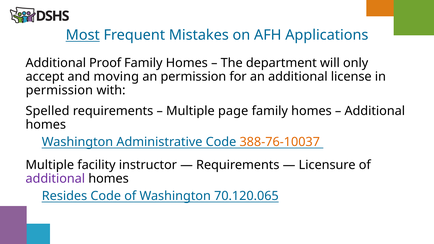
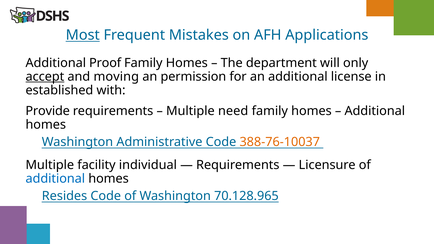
accept underline: none -> present (45, 77)
permission: permission -> established (59, 90)
Spelled: Spelled -> Provide (48, 111)
page: page -> need (233, 111)
instructor: instructor -> individual (148, 165)
additional colour: purple -> blue (55, 179)
70.120.065: 70.120.065 -> 70.128.965 (246, 196)
